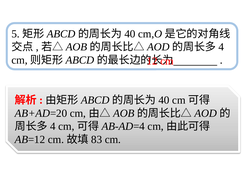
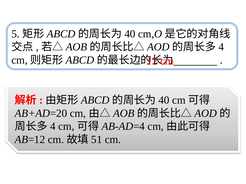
83: 83 -> 51 (97, 140)
